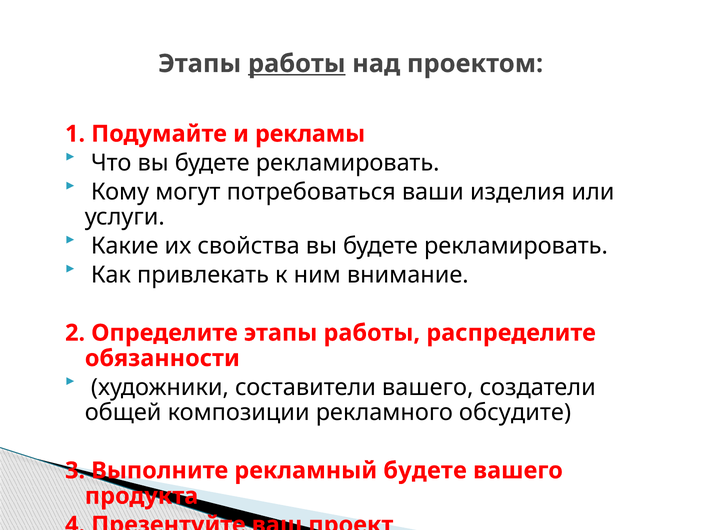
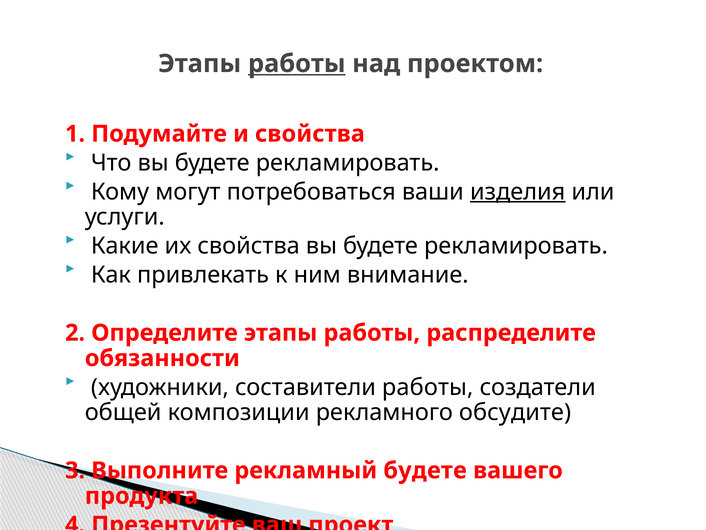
и рекламы: рекламы -> свойства (310, 134)
изделия underline: none -> present (518, 192)
составители вашего: вашего -> работы (428, 387)
